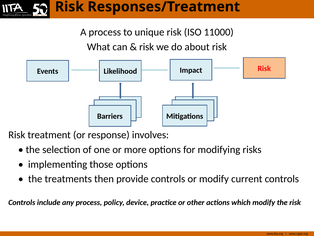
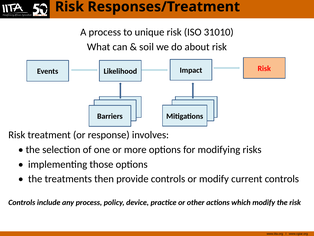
11000: 11000 -> 31010 (219, 32)
risk: risk -> soil (147, 47)
